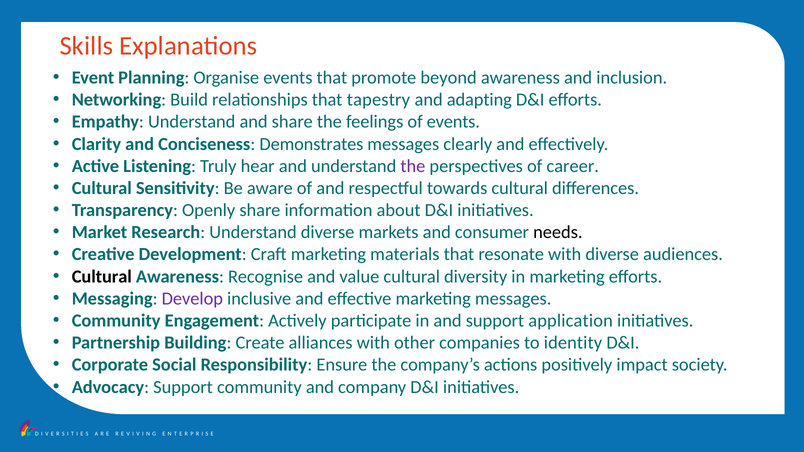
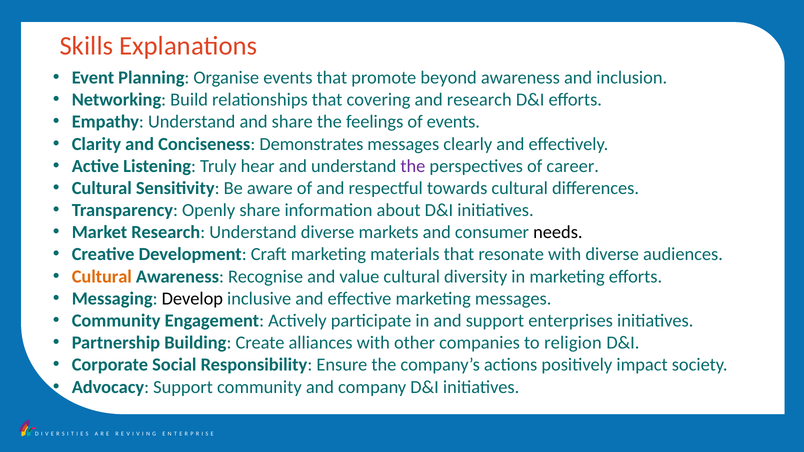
tapestry: tapestry -> covering (379, 100)
and adapting: adapting -> research (479, 100)
Cultural colour: black -> orange (102, 277)
Develop colour: purple -> black (192, 299)
application: application -> enterprises (571, 321)
identity: identity -> religion (573, 343)
